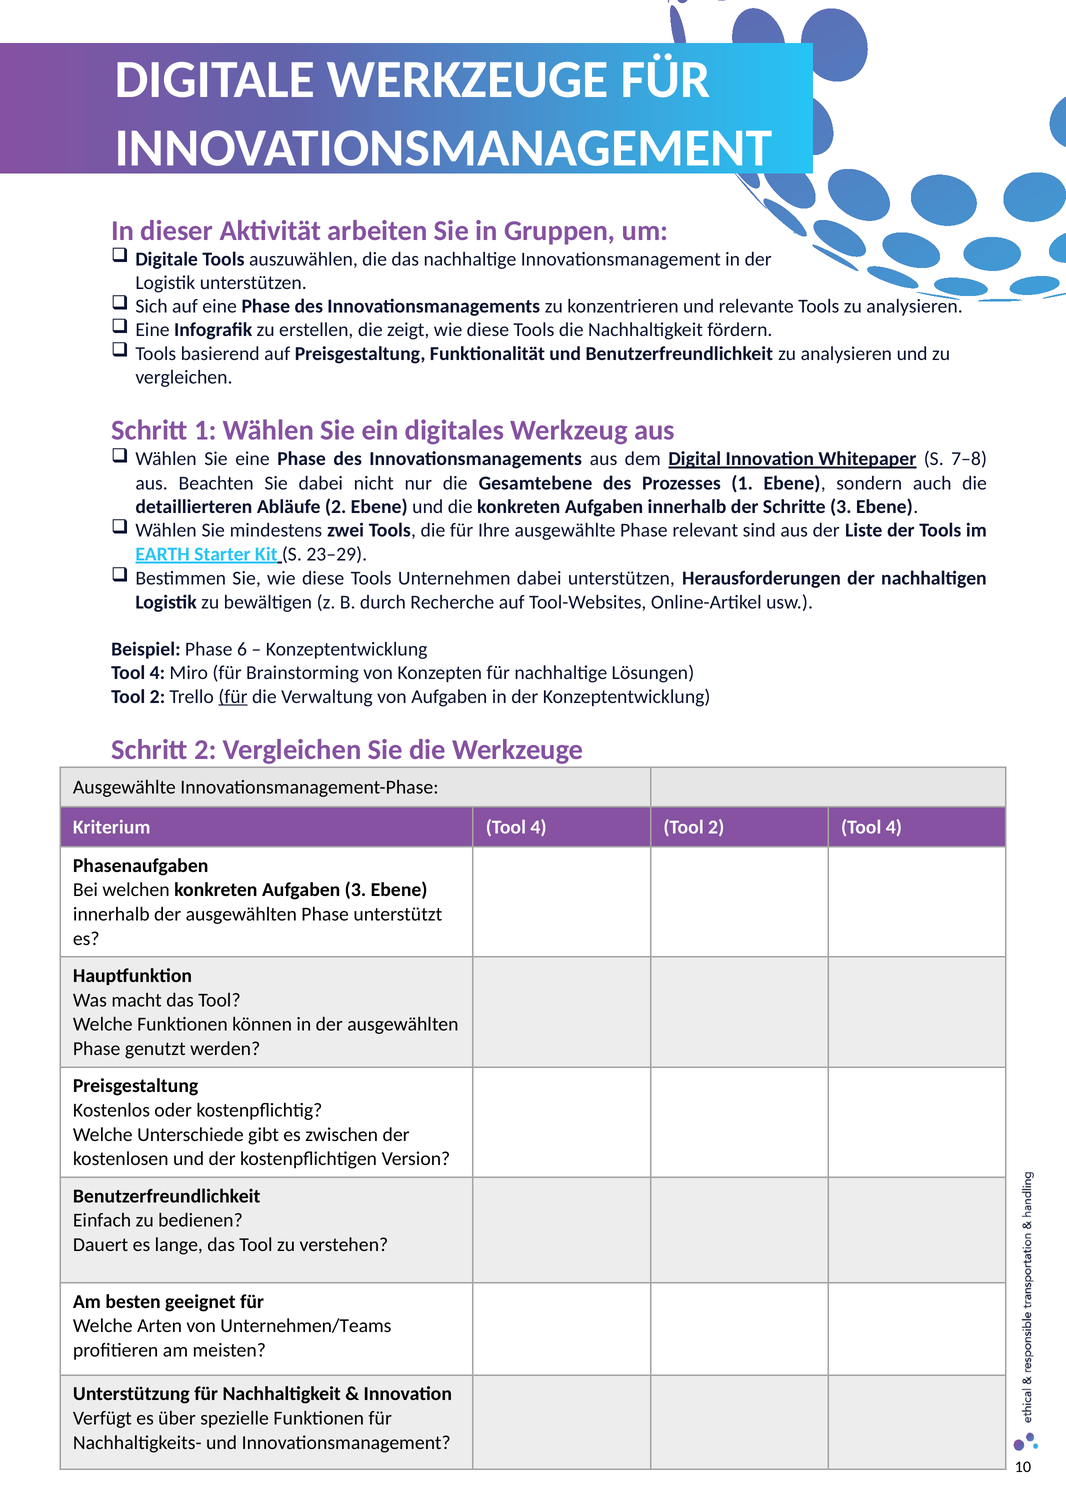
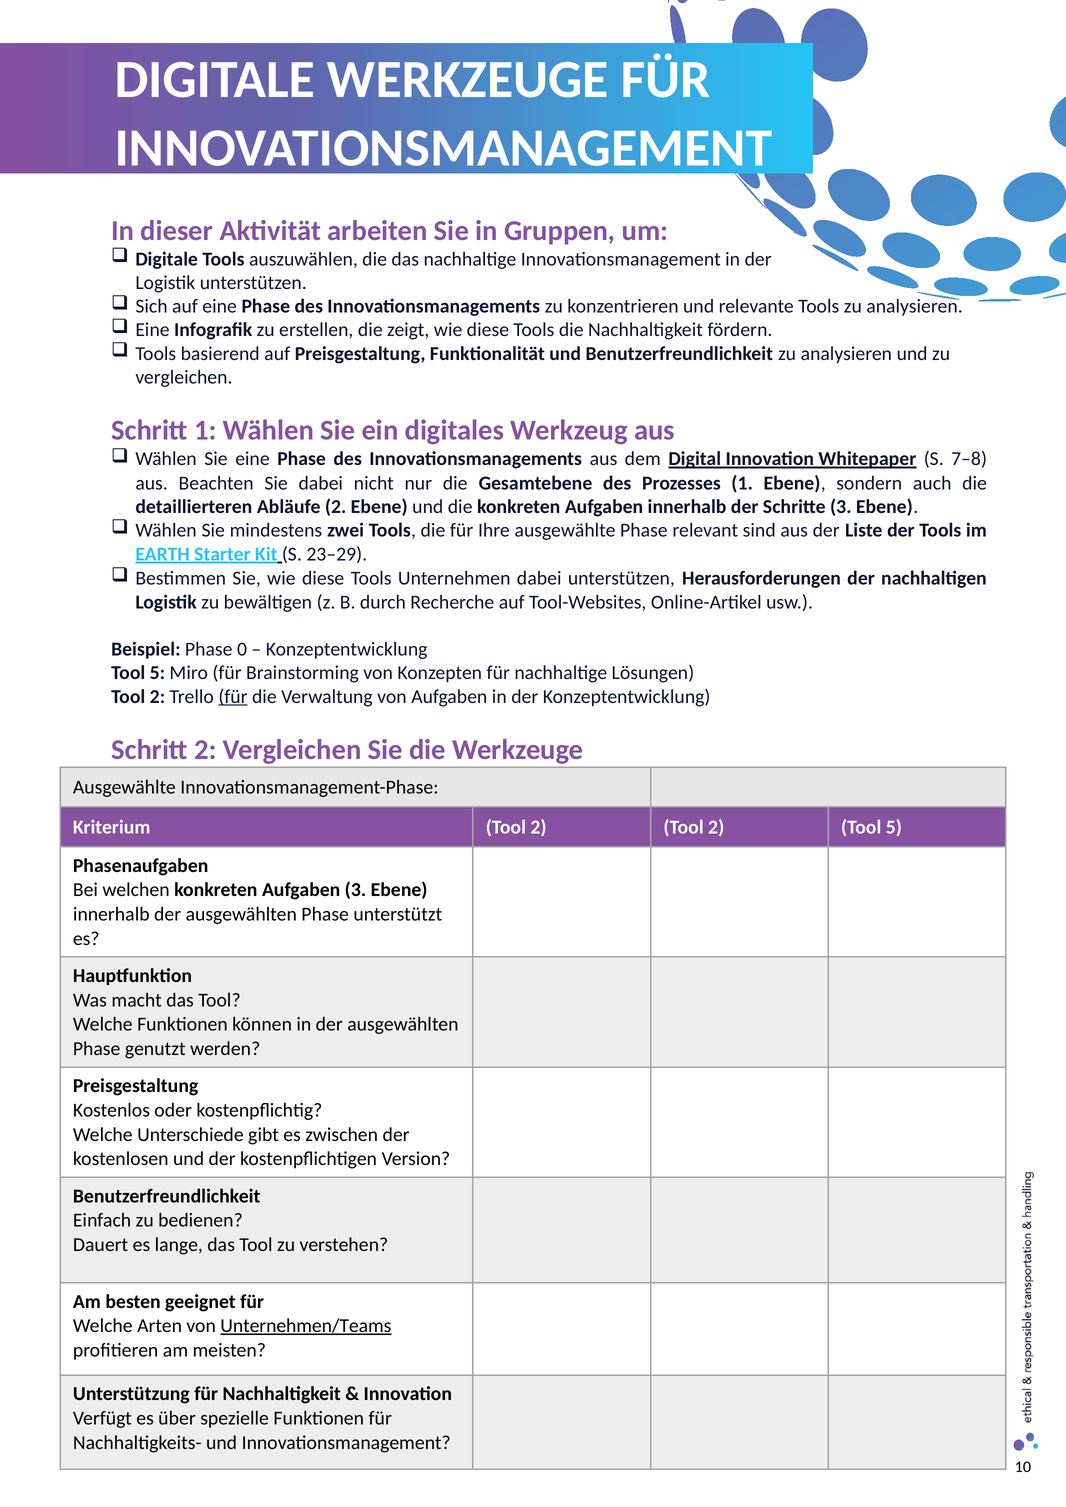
6: 6 -> 0 (242, 650)
4: 4 -> 5 (157, 673)
Kriterium Tool 4: 4 -> 2 (539, 827)
2 Tool 4: 4 -> 5 (894, 827)
Unternehmen/Teams underline: none -> present (306, 1326)
